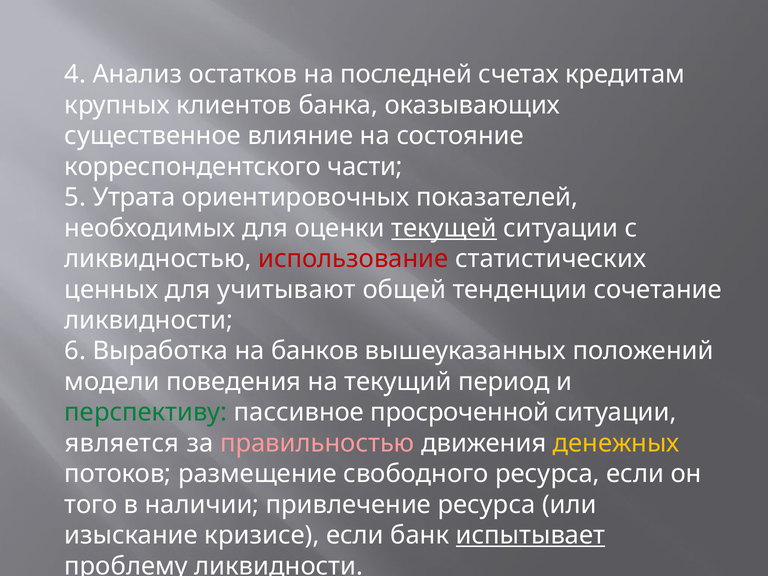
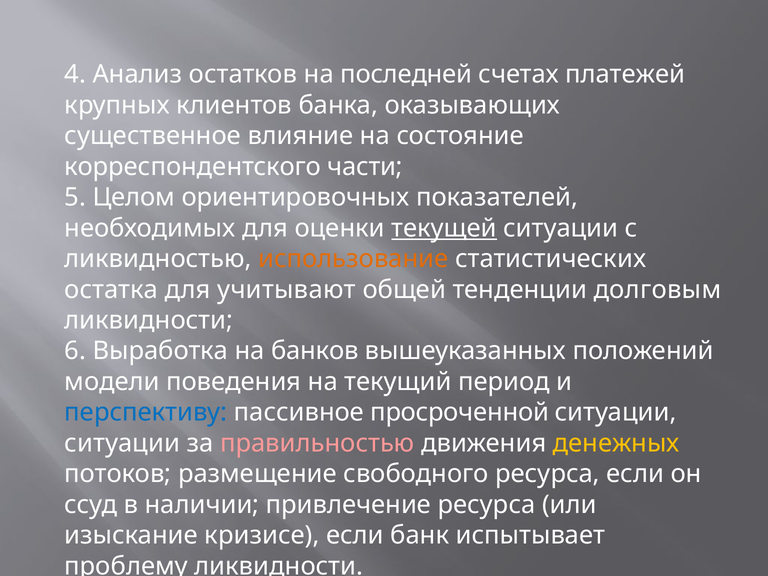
кредитам: кредитам -> платежей (625, 75)
Утрата: Утрата -> Целом (134, 197)
использование colour: red -> orange (353, 259)
ценных: ценных -> остатка (111, 290)
сочетание: сочетание -> долговым (657, 290)
перспективу colour: green -> blue (146, 412)
является: является -> ситуации (122, 443)
того: того -> ссуд (91, 505)
испытывает underline: present -> none (531, 535)
